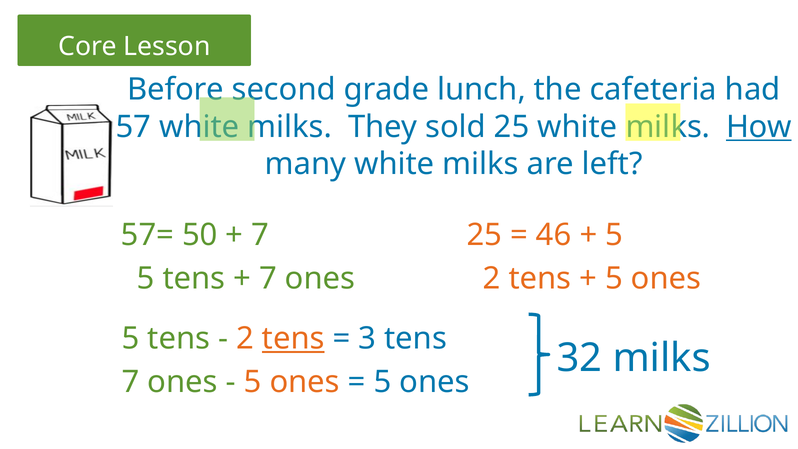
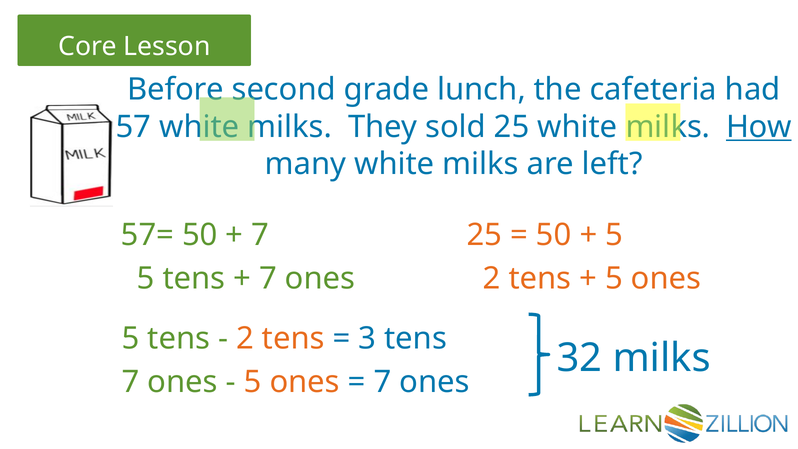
46: 46 -> 50 (554, 235)
tens underline: present -> none (293, 339)
5: 5 -> 7 (382, 382)
